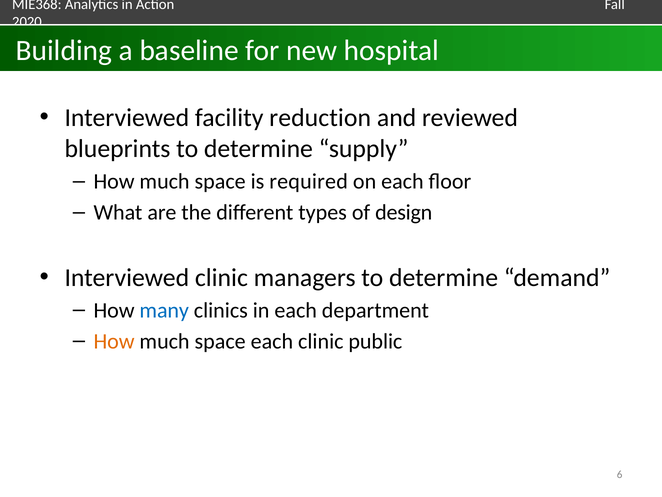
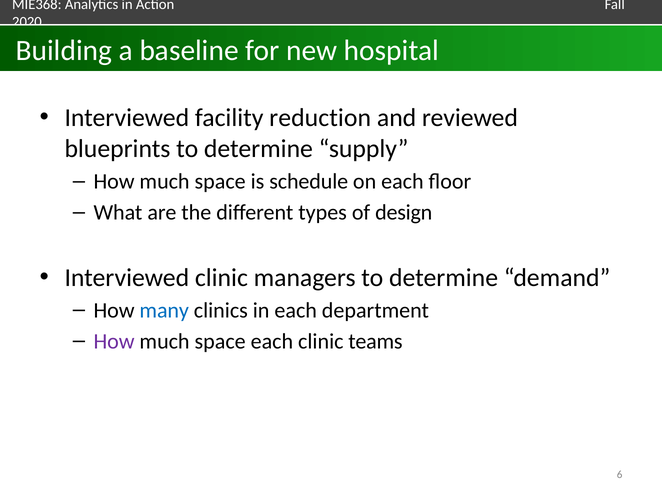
required: required -> schedule (309, 181)
How colour: orange -> purple (114, 341)
public: public -> teams (375, 341)
